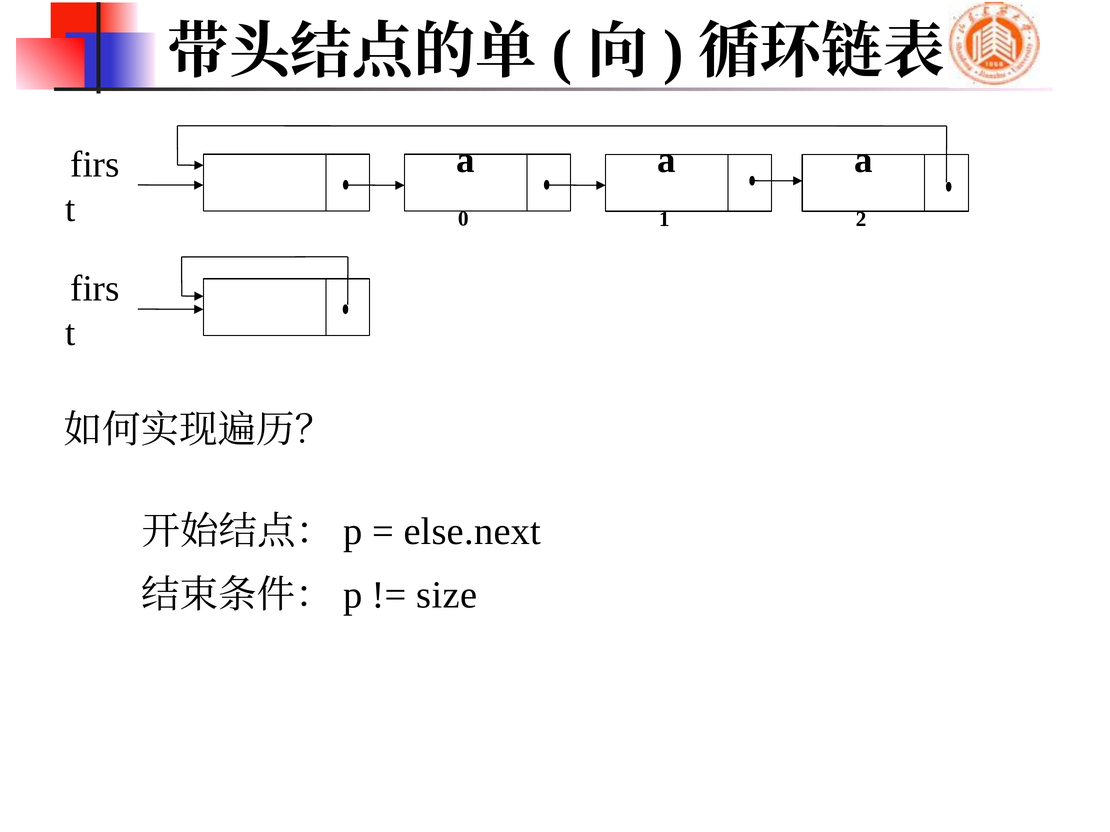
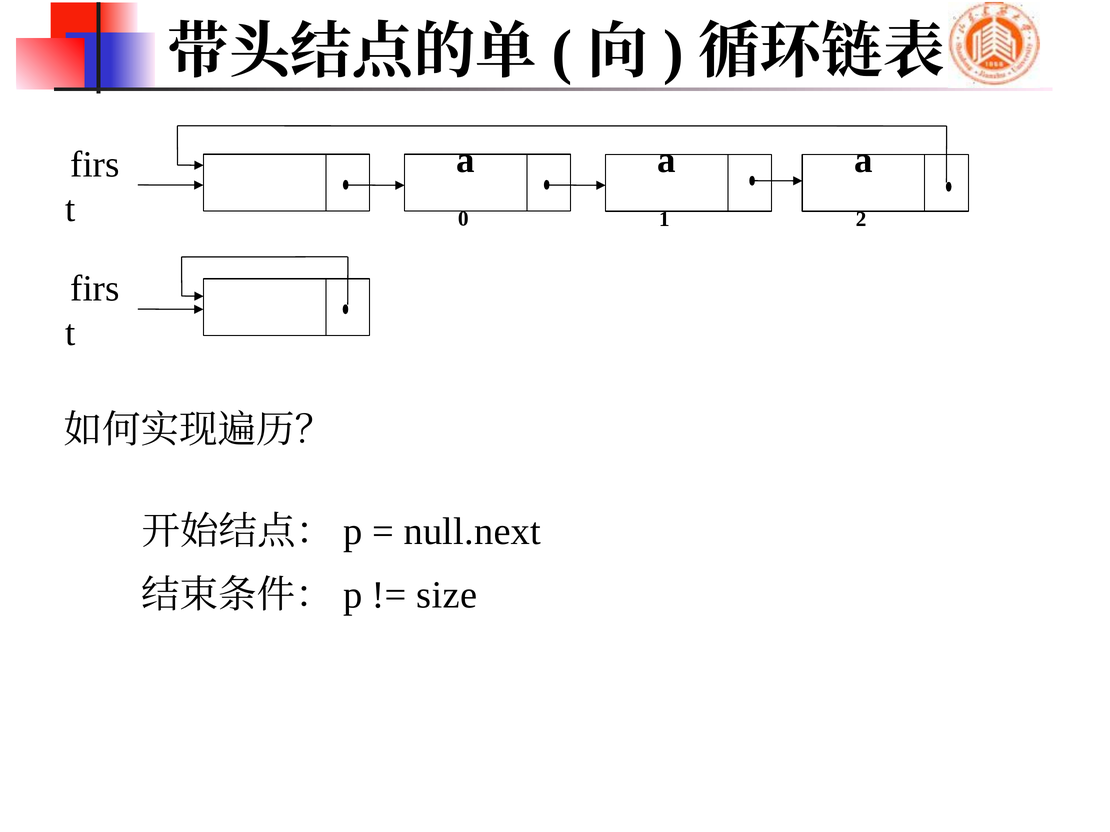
else.next: else.next -> null.next (472, 532)
